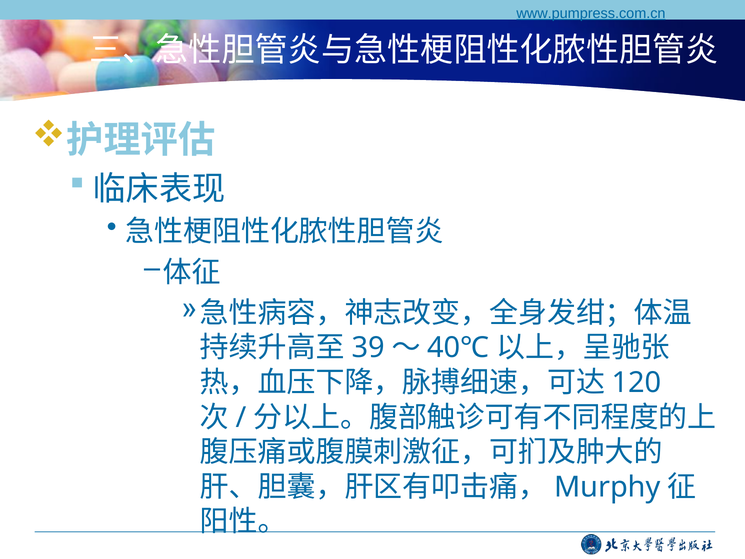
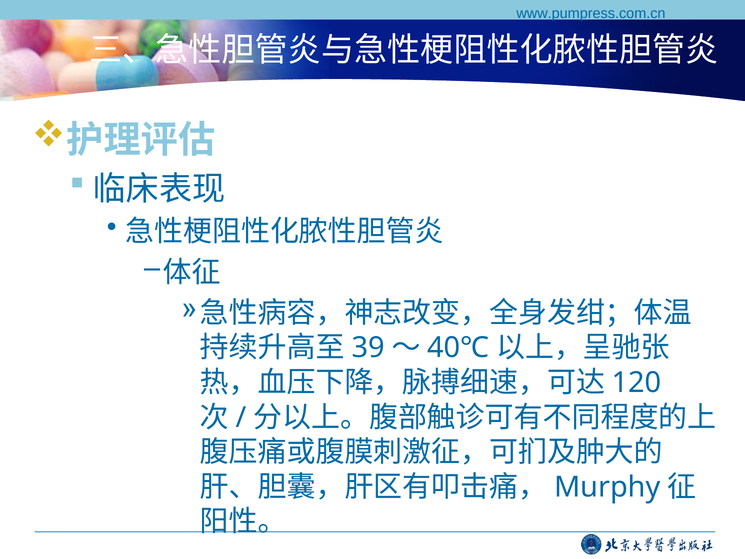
www.pumpress.com.cn underline: present -> none (591, 13)
